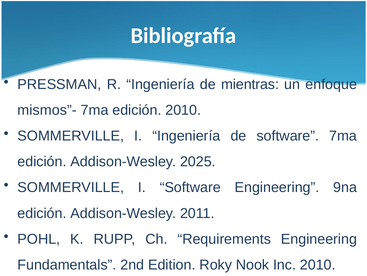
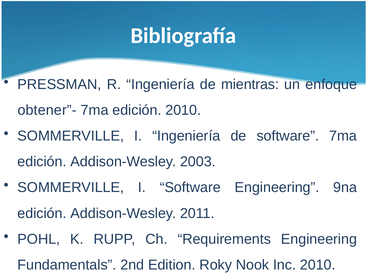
mismos”-: mismos”- -> obtener”- (47, 110)
2025: 2025 -> 2003 (198, 161)
